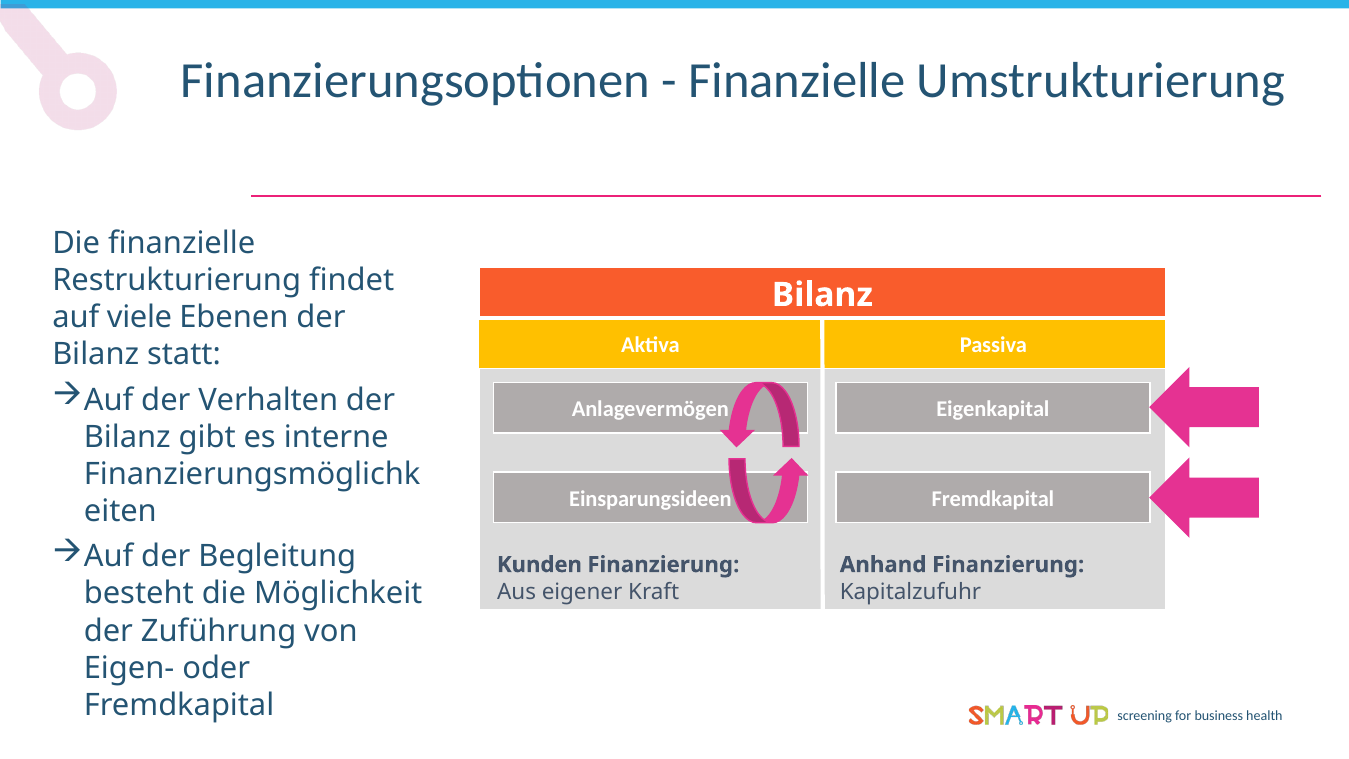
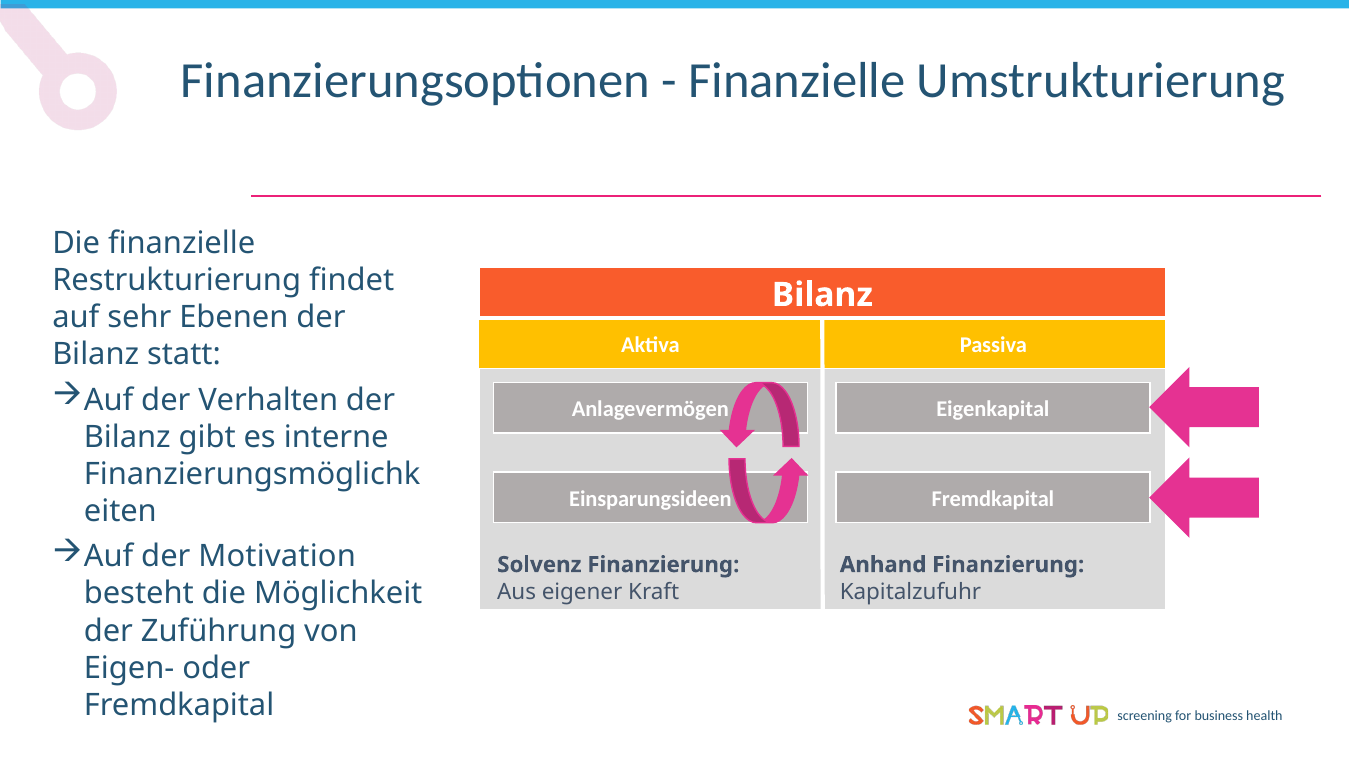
viele: viele -> sehr (139, 317)
Begleitung: Begleitung -> Motivation (277, 556)
Kunden: Kunden -> Solvenz (539, 565)
